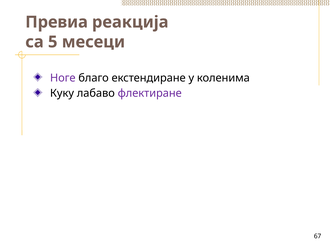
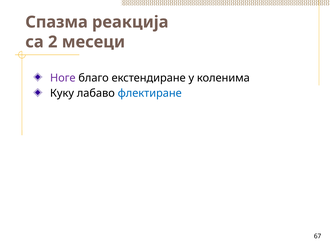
Превиа: Превиа -> Спазма (57, 22)
5: 5 -> 2 (53, 42)
флектиране colour: purple -> blue (150, 93)
